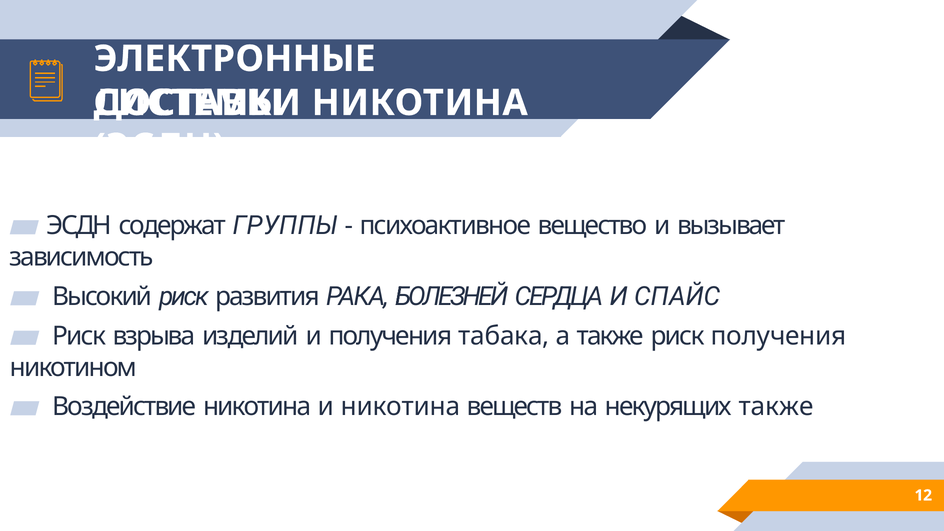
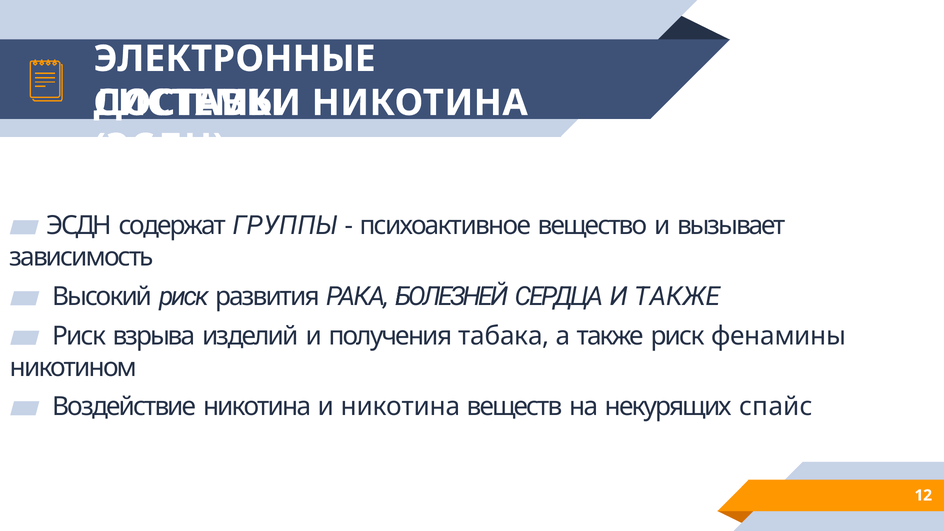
И СПАЙС: СПАЙС -> ТАКЖЕ (677, 297)
риск получения: получения -> фенамины (779, 336)
некурящих также: также -> спайс (776, 407)
